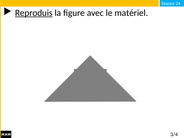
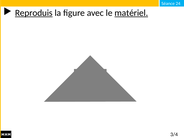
matériel underline: none -> present (131, 13)
